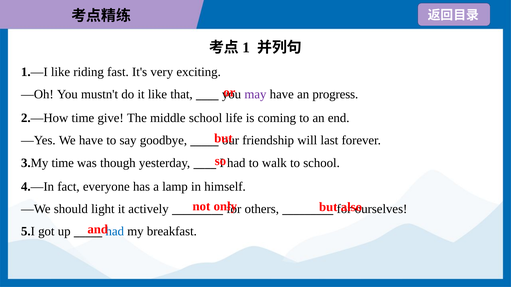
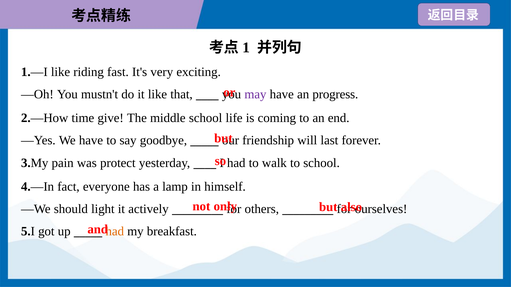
3.My time: time -> pain (63, 163)
though: though -> protect (118, 163)
had colour: blue -> orange (115, 232)
